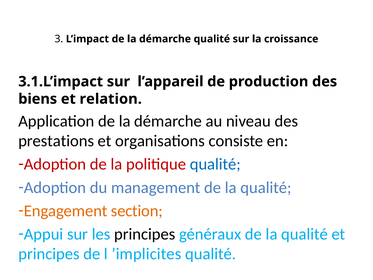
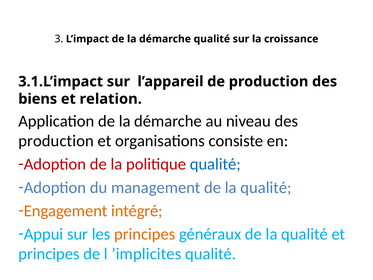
prestations: prestations -> production (56, 141)
section: section -> intégré (137, 211)
principes colour: black -> orange (145, 234)
